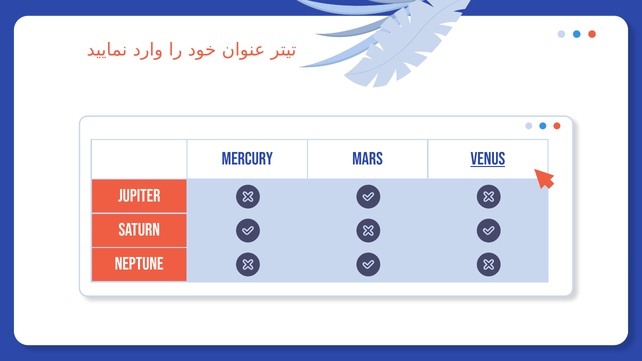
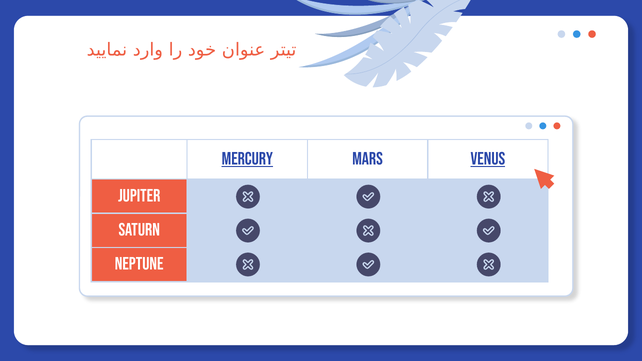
MERCURY underline: none -> present (247, 159)
